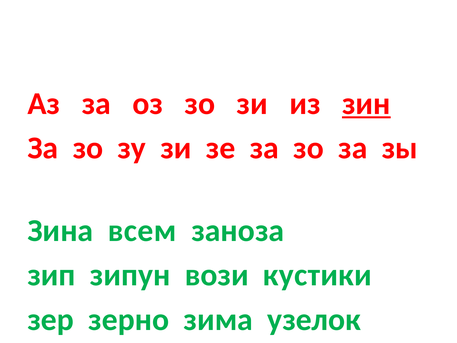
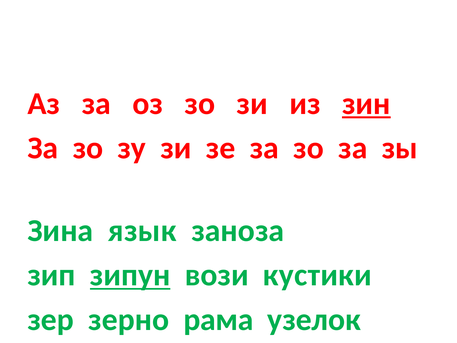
всем: всем -> язык (142, 230)
зипун underline: none -> present (130, 275)
зима: зима -> рама (218, 319)
